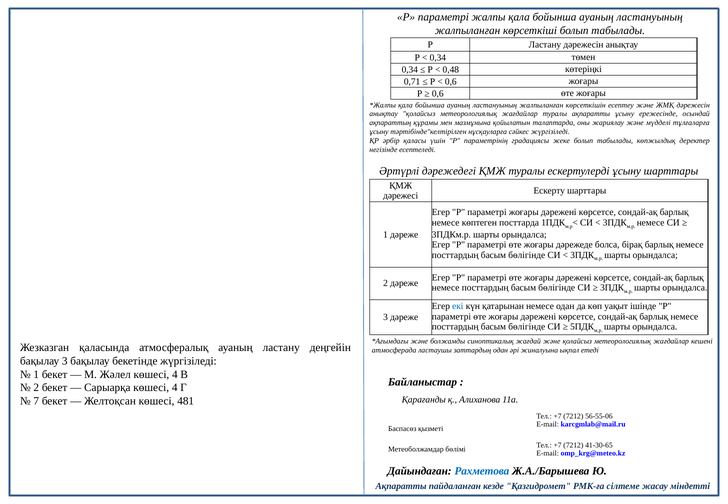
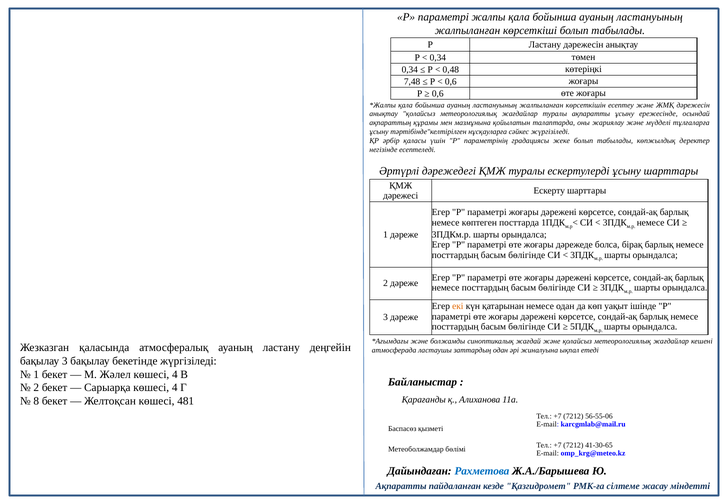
0,71: 0,71 -> 7,48 (412, 82)
екі colour: blue -> orange (458, 306)
7: 7 -> 8 (36, 401)
